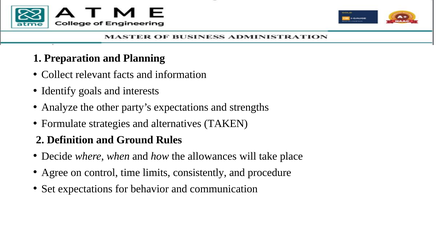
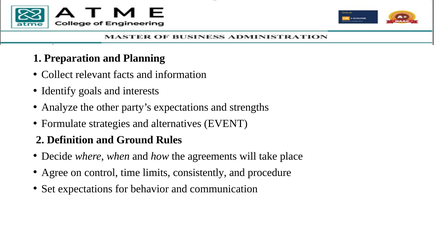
TAKEN: TAKEN -> EVENT (226, 124)
allowances: allowances -> agreements (212, 156)
